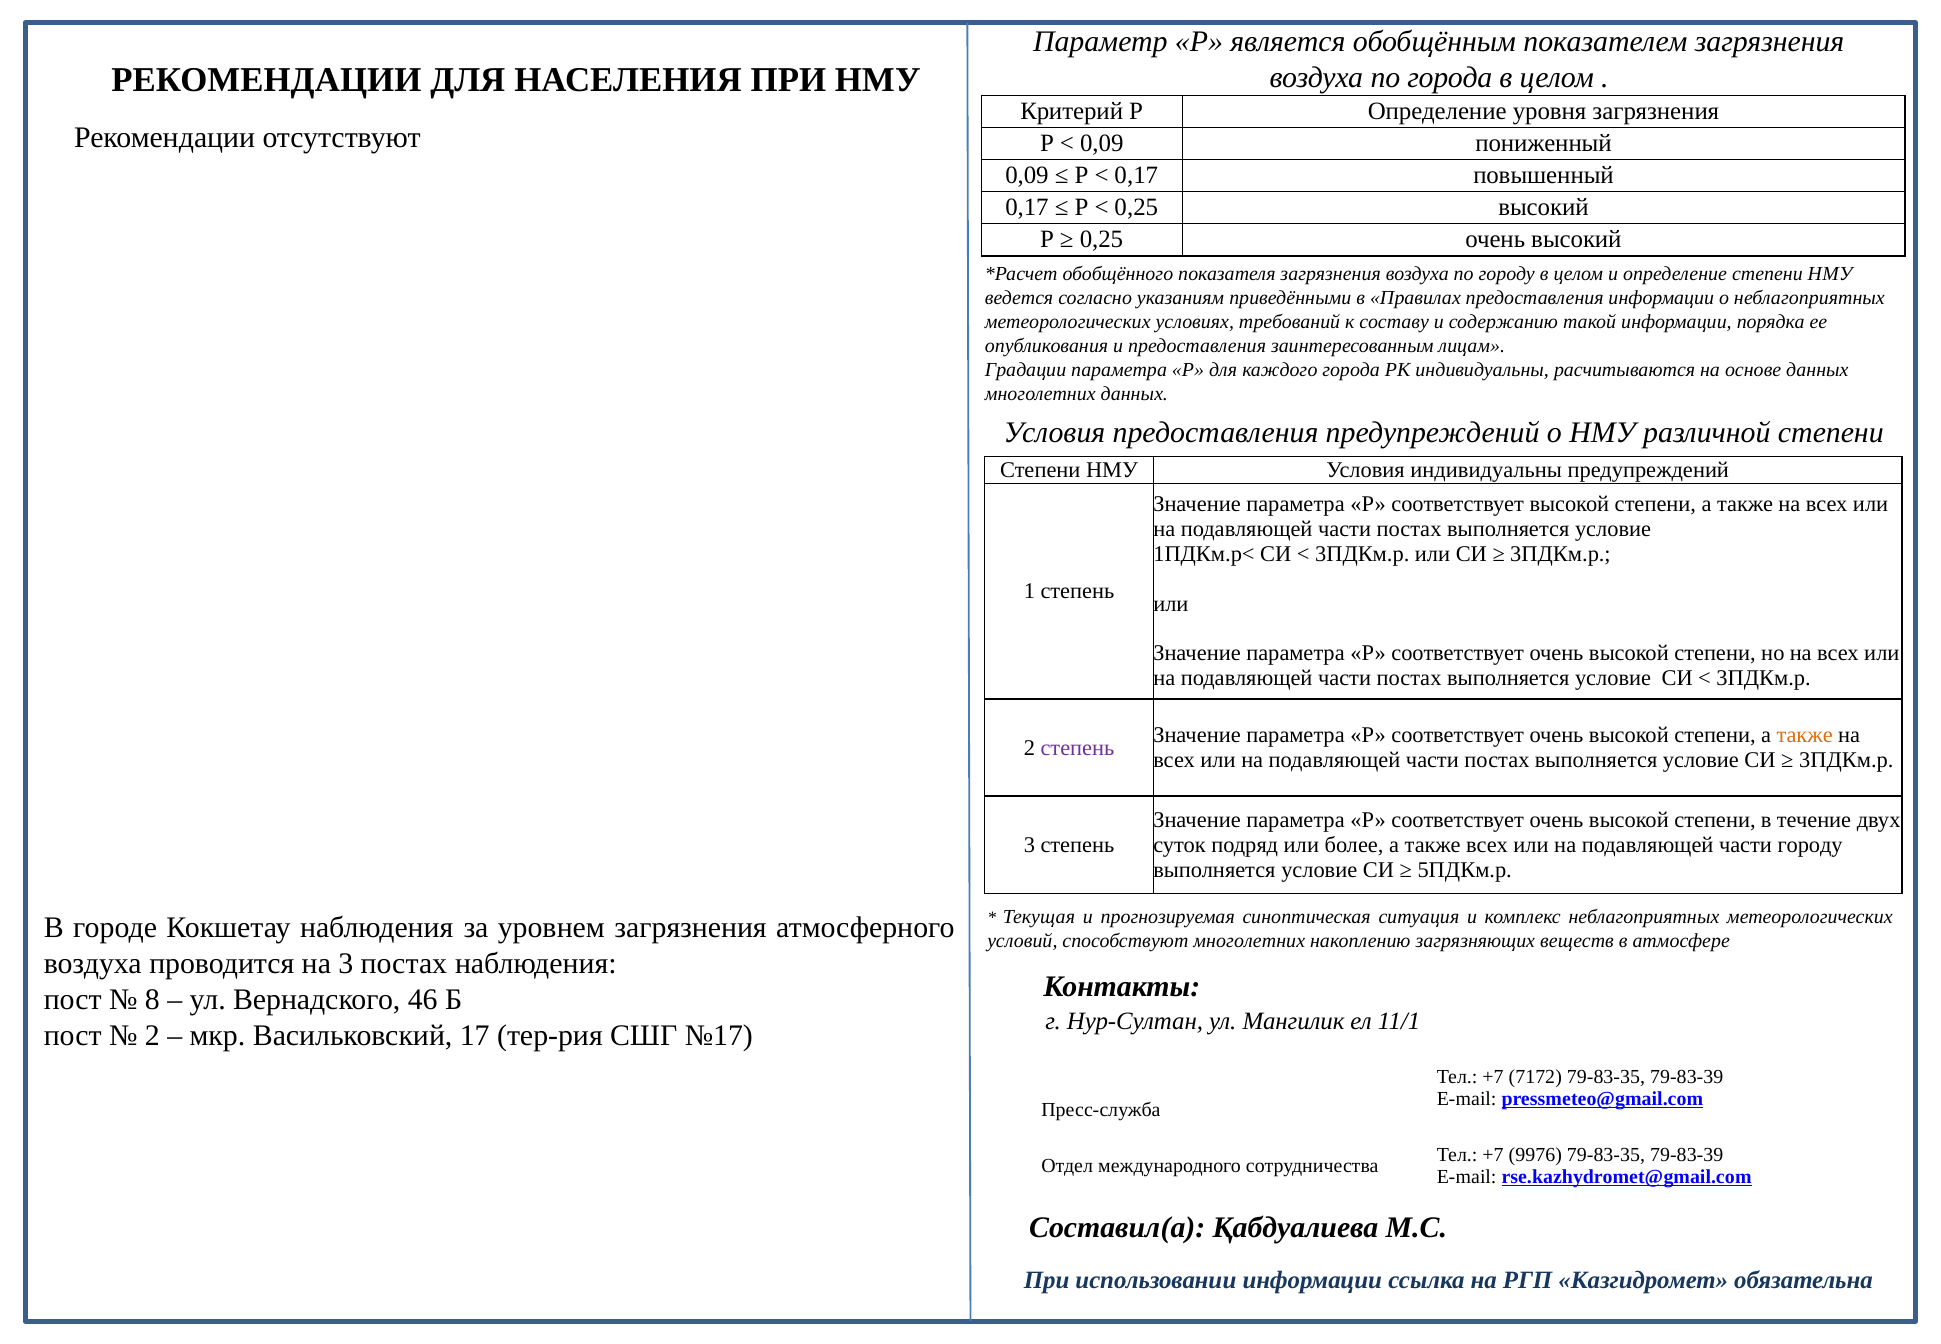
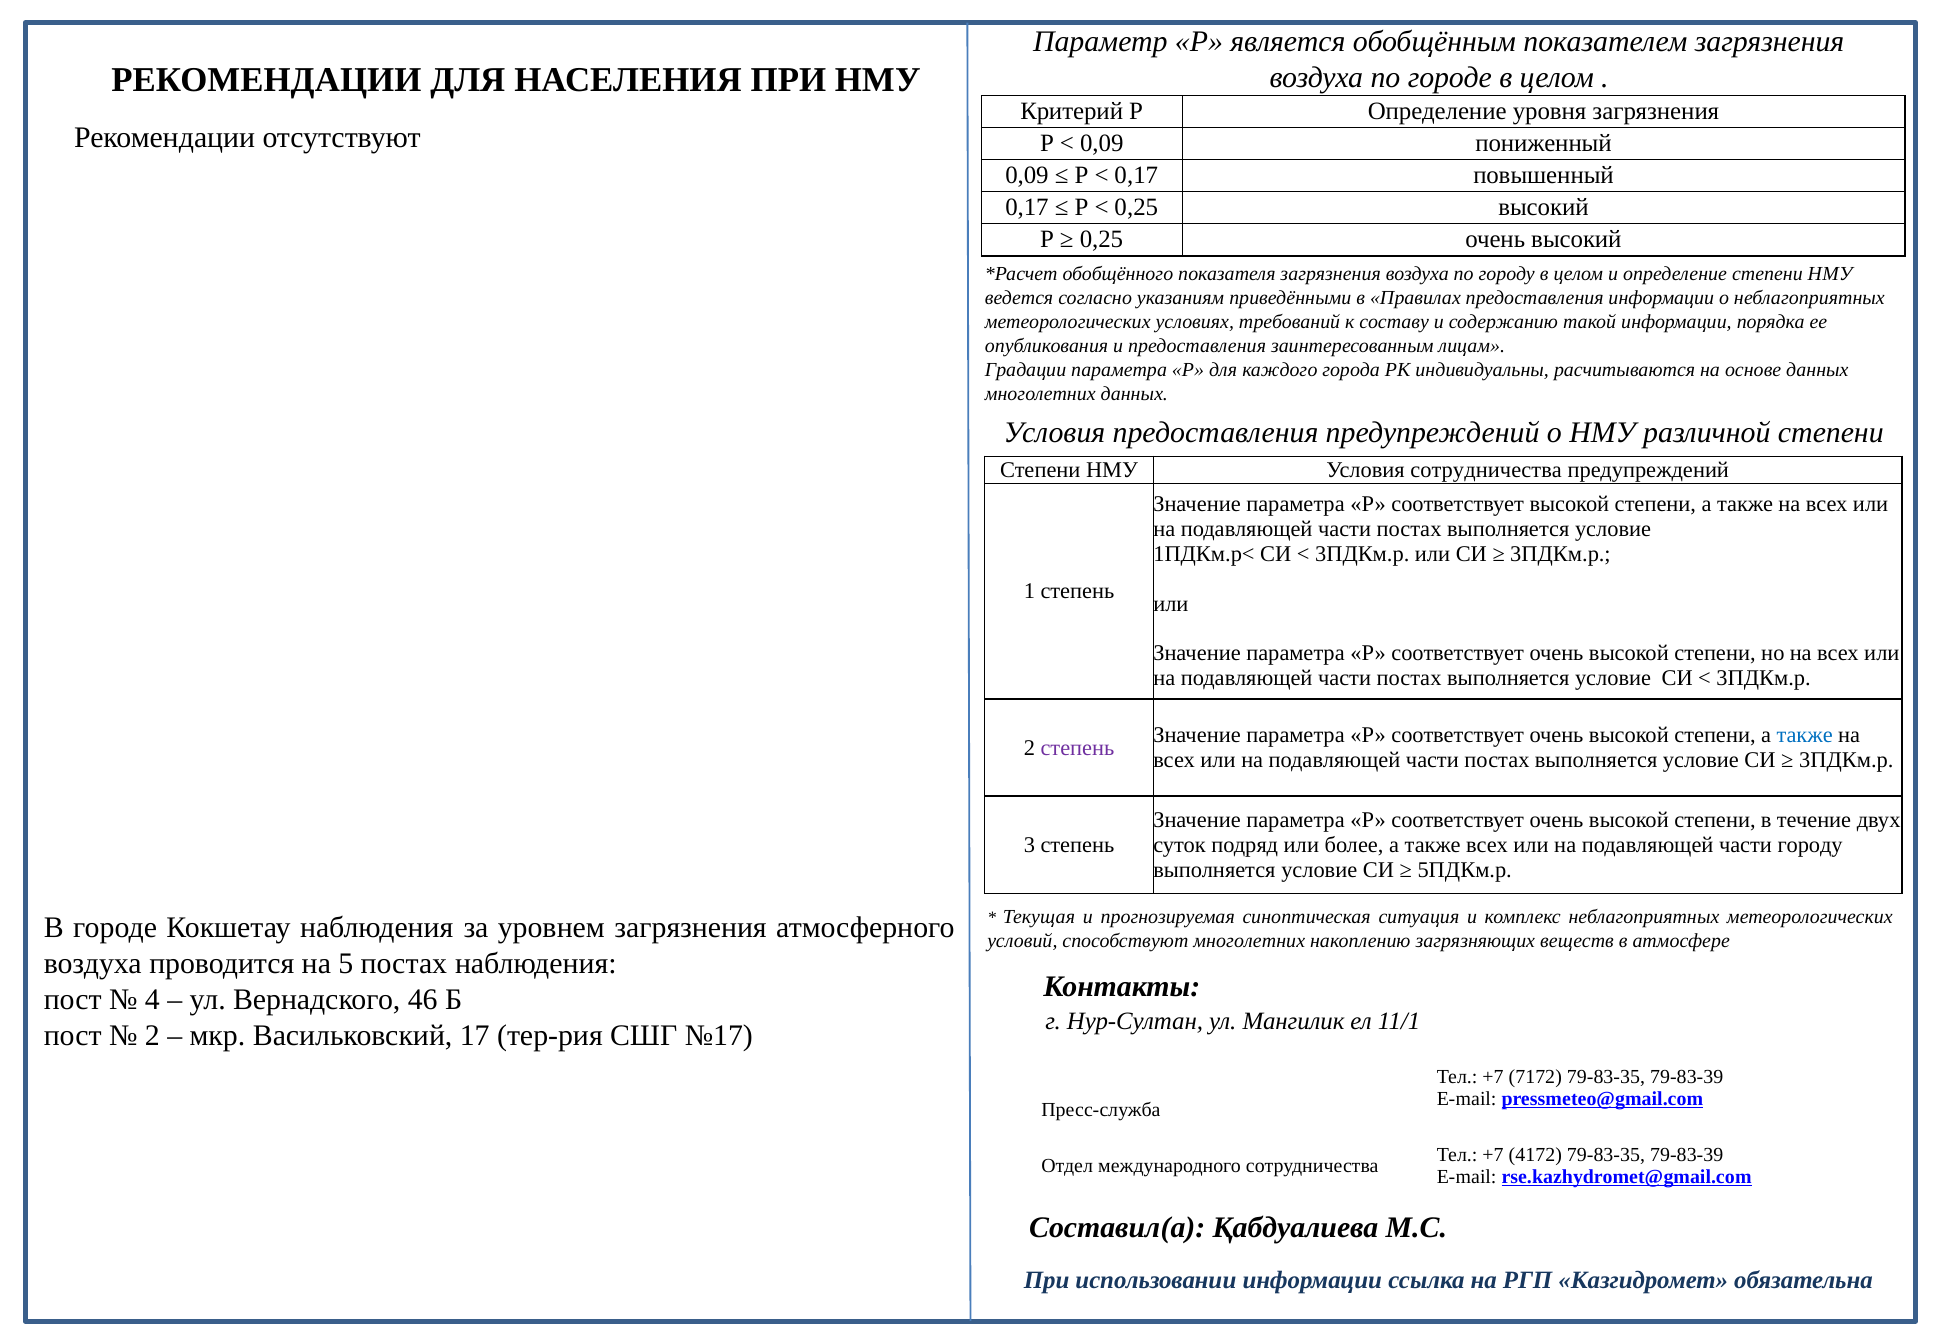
по города: города -> городе (1450, 78)
Условия индивидуальны: индивидуальны -> сотрудничества (1486, 470)
также colour: orange -> blue (1805, 735)
на 3: 3 -> 5 (346, 964)
8: 8 -> 4 (152, 999)
9976: 9976 -> 4172 (1535, 1154)
